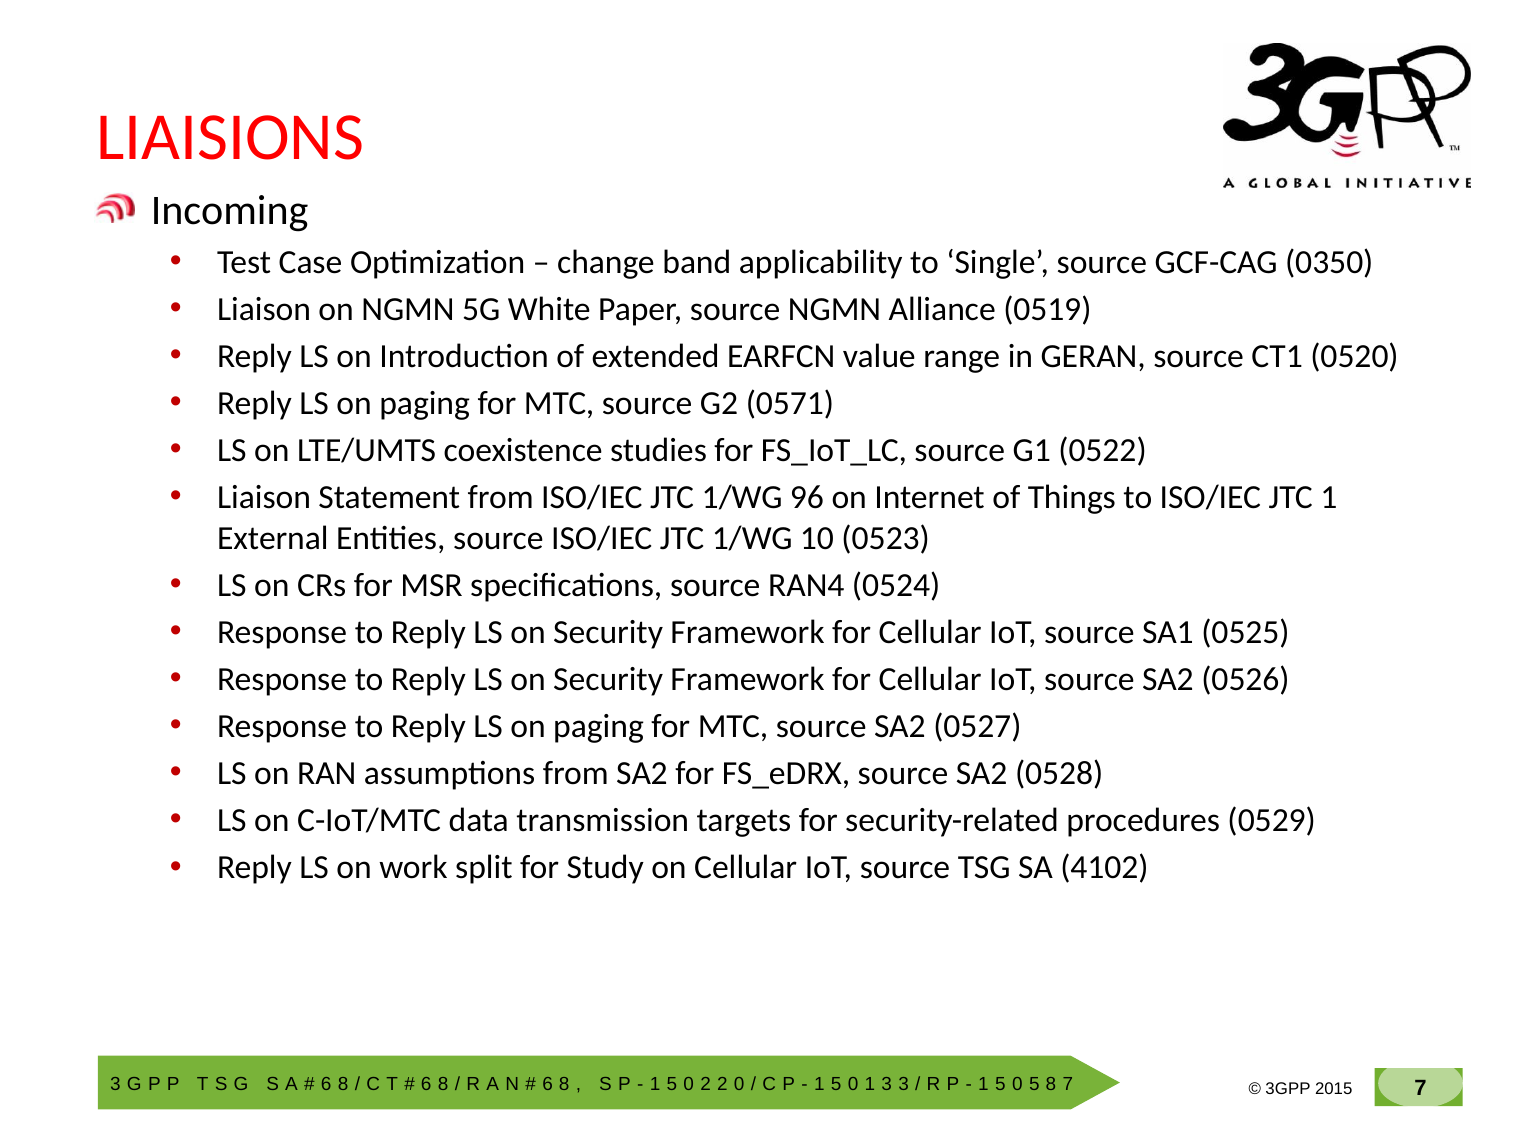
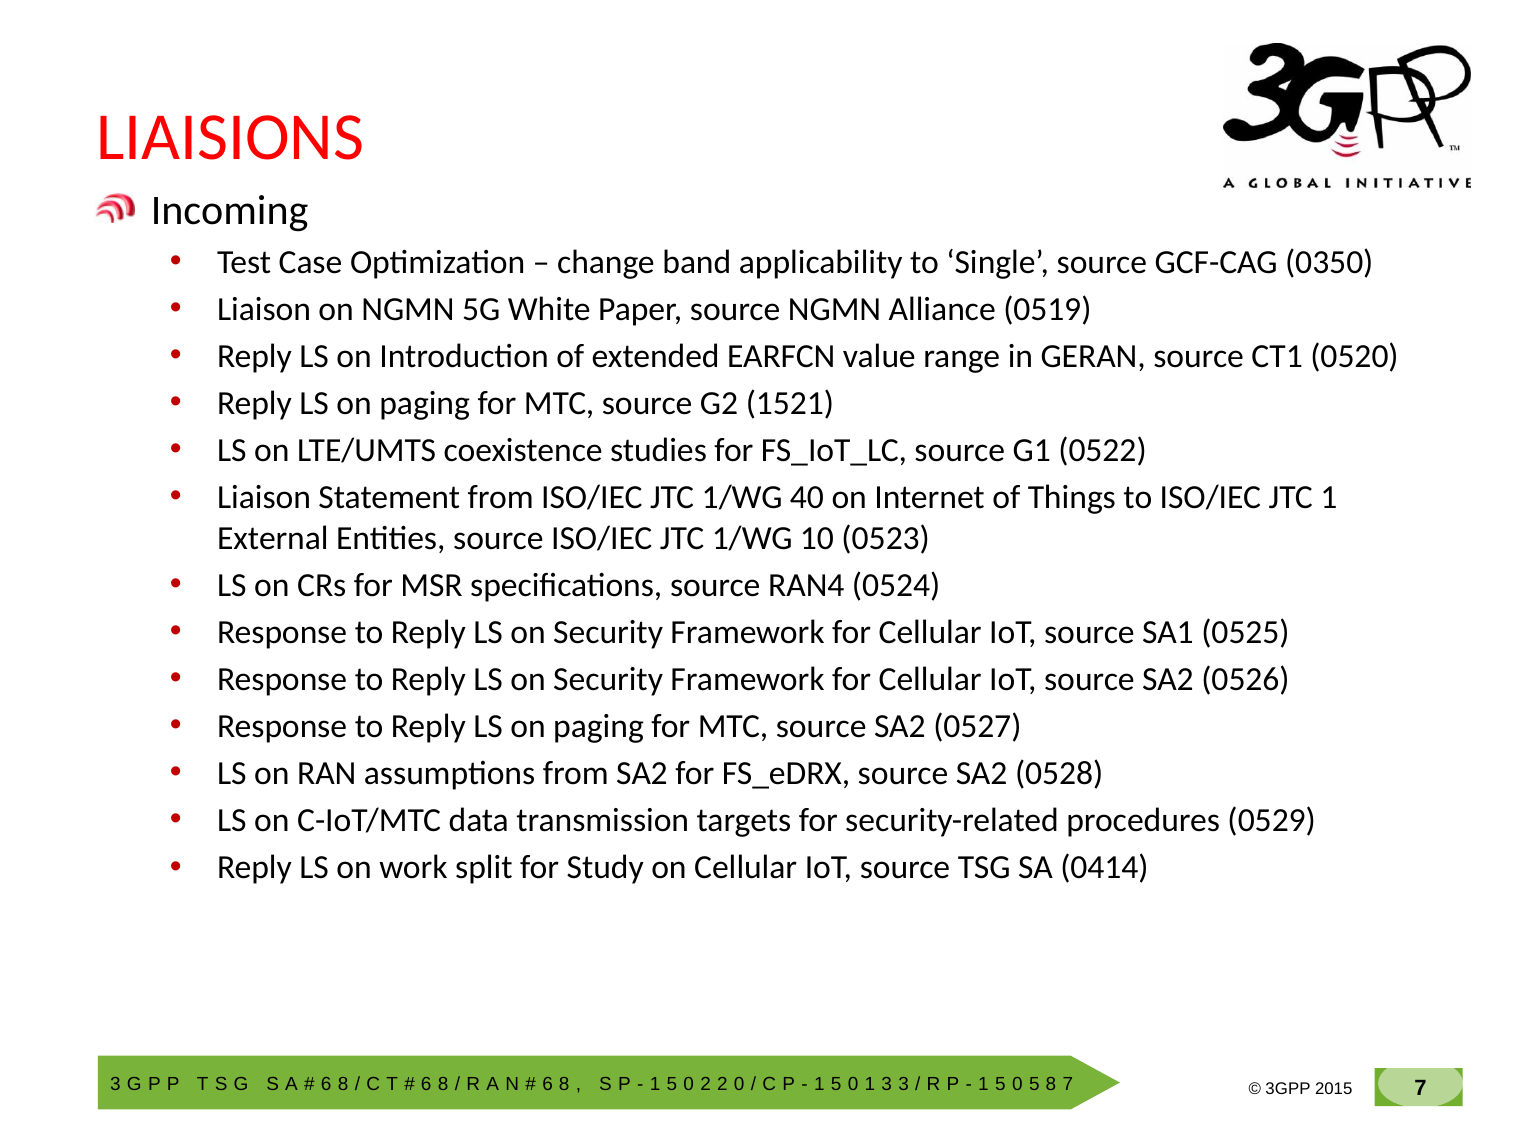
0571: 0571 -> 1521 (790, 404)
96: 96 -> 40 (807, 498)
4102: 4102 -> 0414 (1104, 868)
